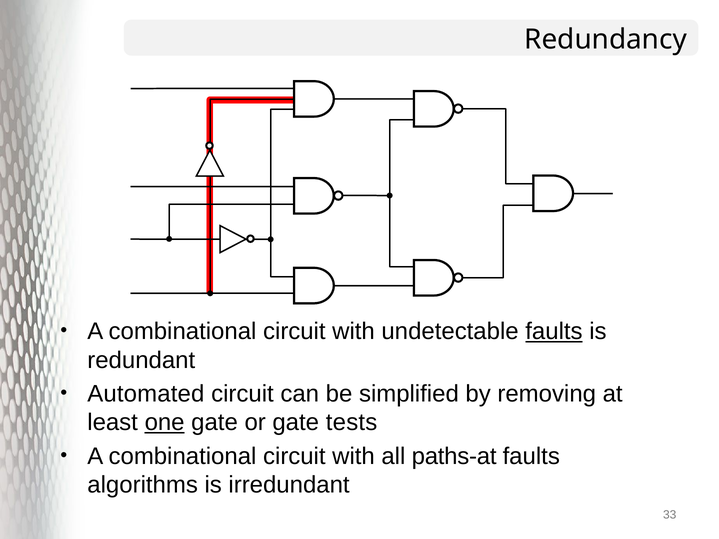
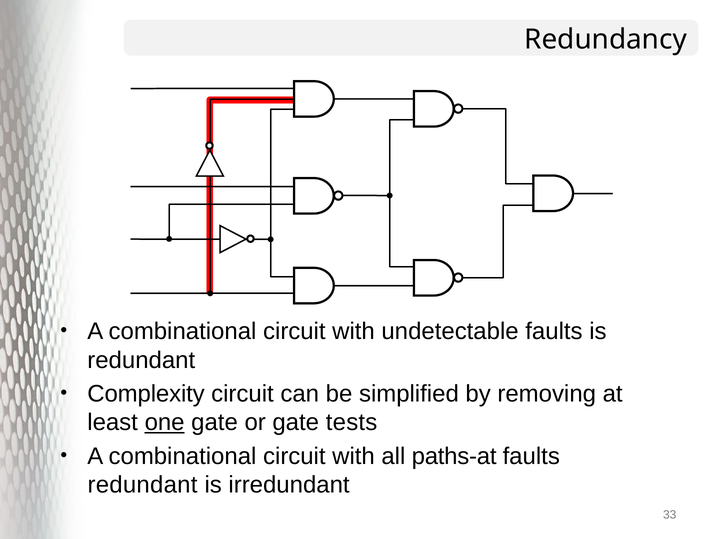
faults underline: present -> none (554, 332)
Automated: Automated -> Complexity (146, 394)
algorithms: algorithms -> redundant (142, 485)
